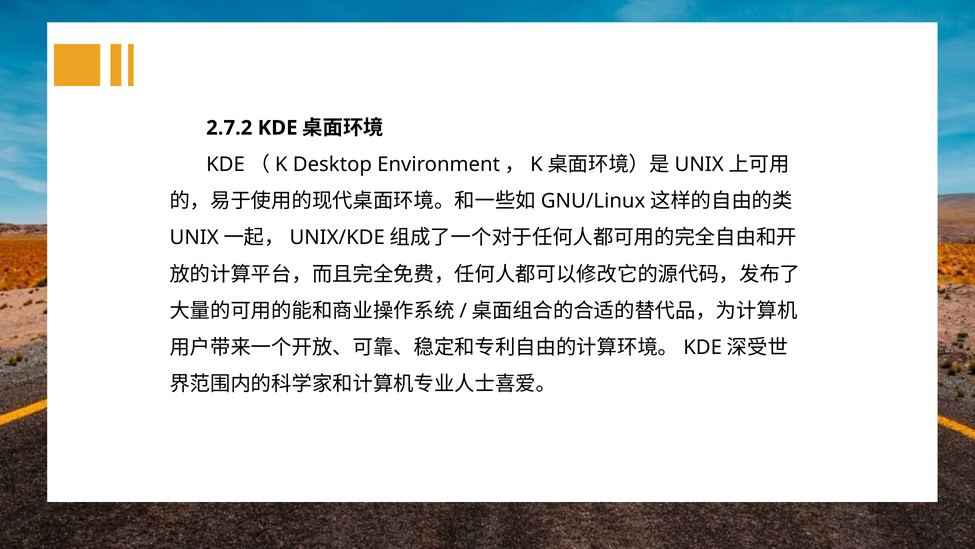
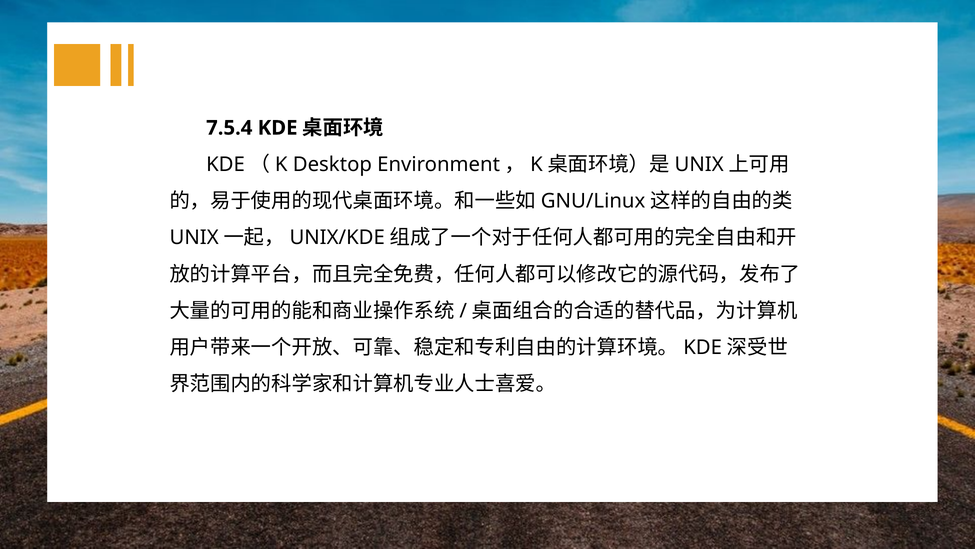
2.7.2: 2.7.2 -> 7.5.4 (229, 128)
